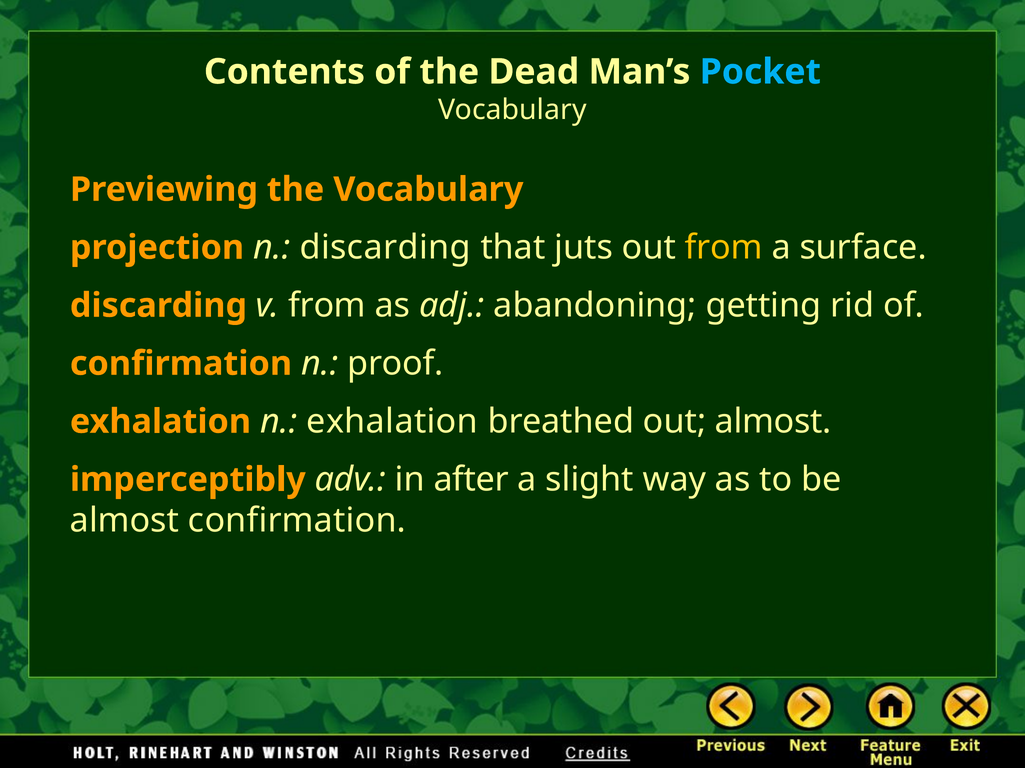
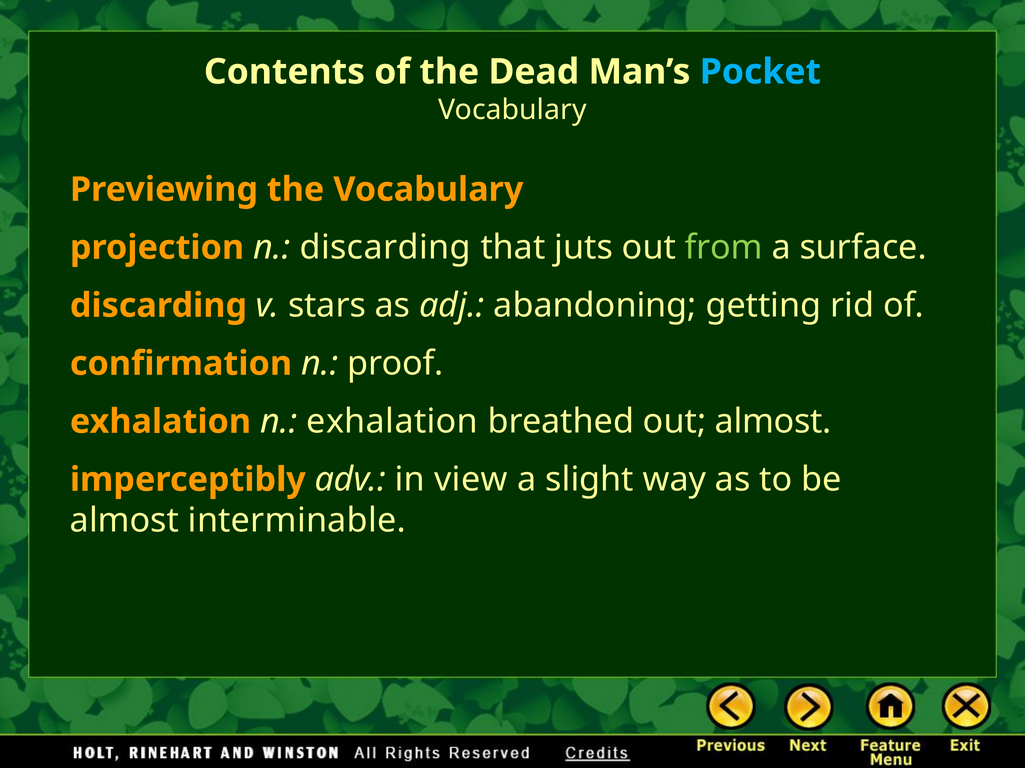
from colour: yellow -> light green (724, 248)
v from: from -> stars (327, 306)
after: after -> view (471, 480)
almost confirmation: confirmation -> interminable (297, 521)
